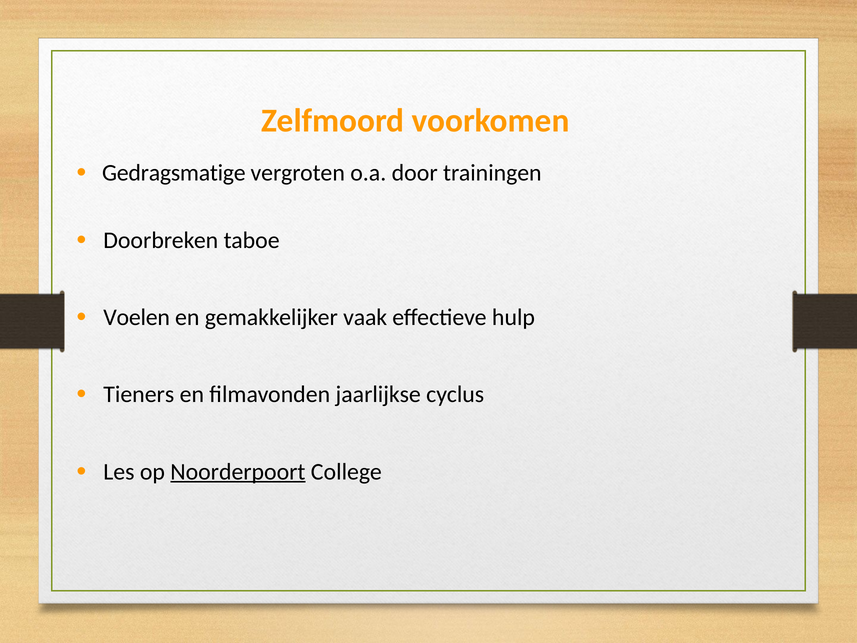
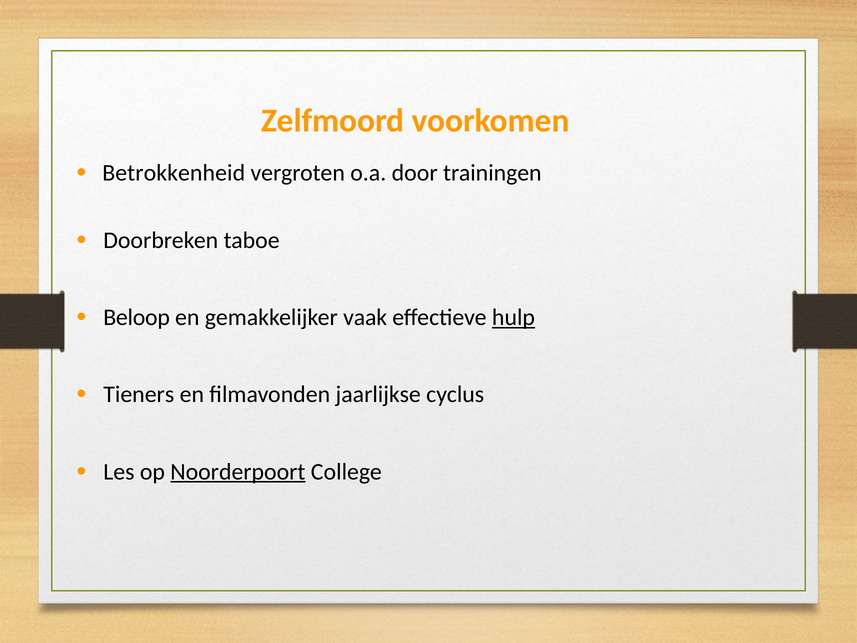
Gedragsmatige: Gedragsmatige -> Betrokkenheid (174, 173)
Voelen: Voelen -> Beloop (137, 317)
hulp underline: none -> present (513, 317)
